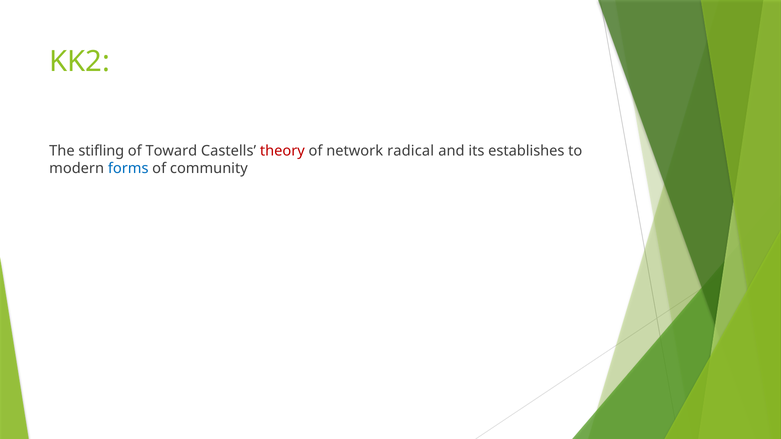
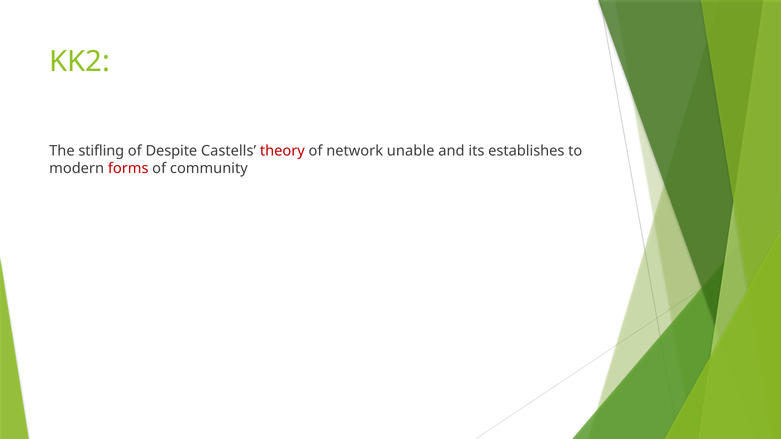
Toward: Toward -> Despite (171, 151)
radical: radical -> unable (411, 151)
forms colour: blue -> red (128, 169)
